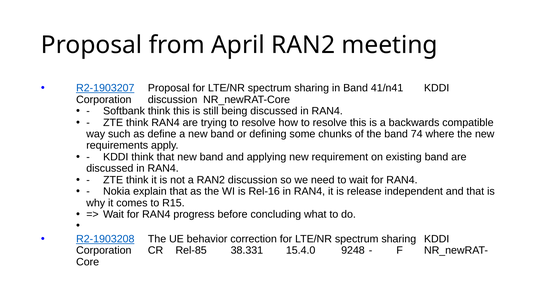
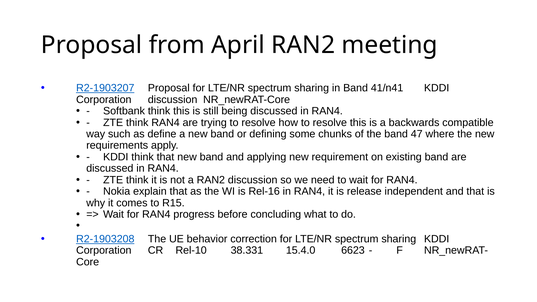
74: 74 -> 47 (417, 134)
Rel-85: Rel-85 -> Rel-10 (191, 250)
9248: 9248 -> 6623 (353, 250)
